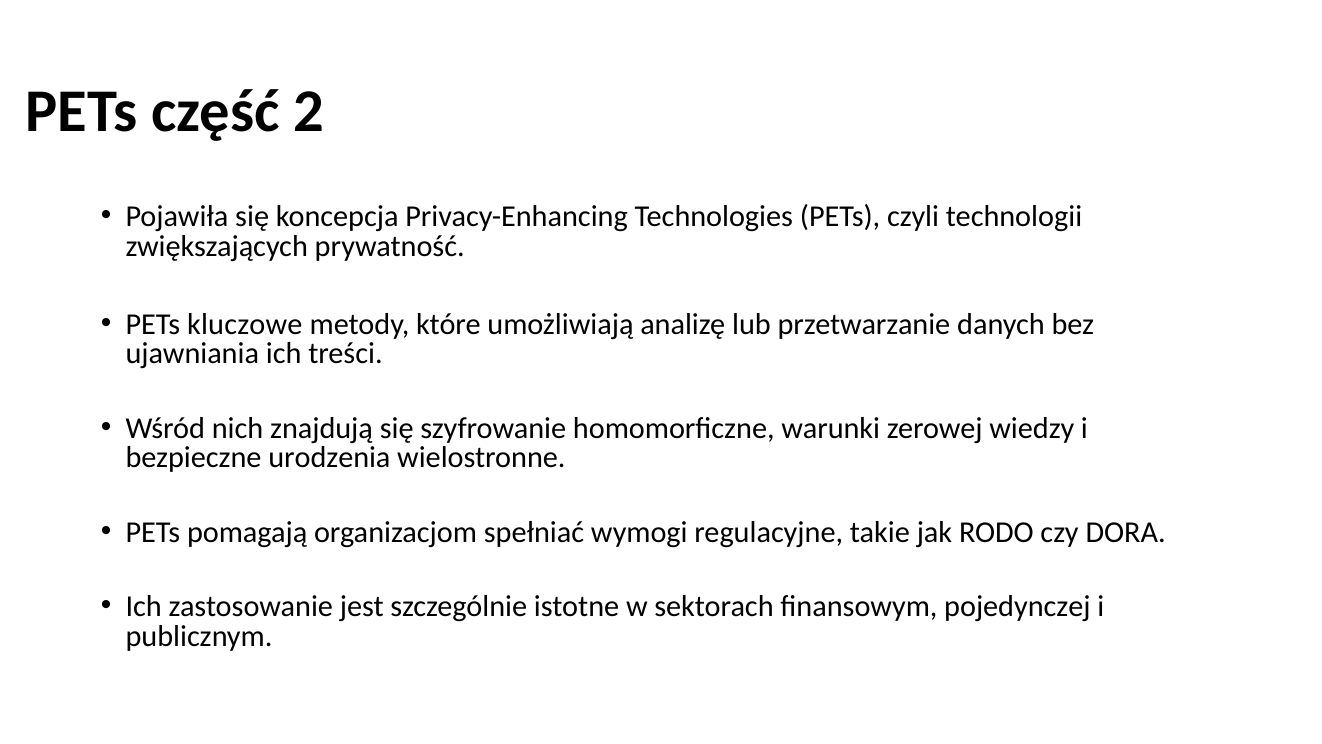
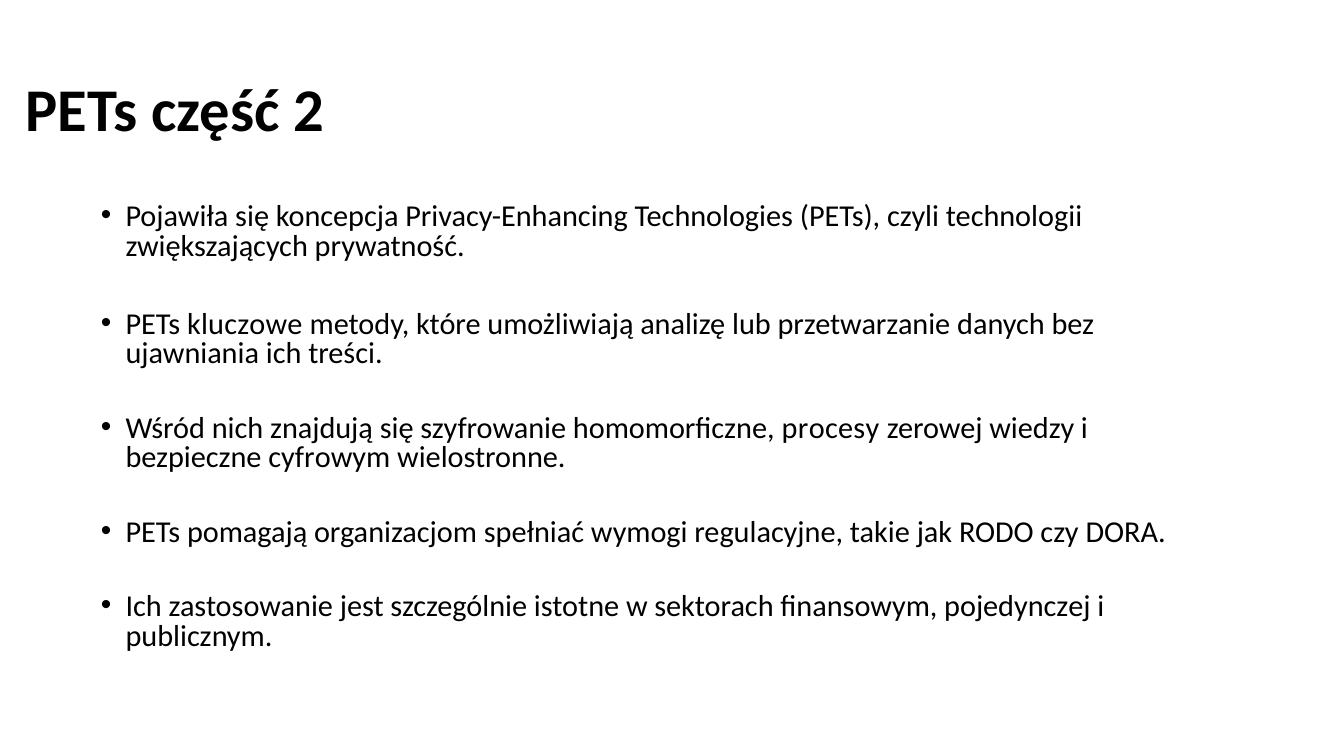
warunki: warunki -> procesy (831, 428)
urodzenia: urodzenia -> cyfrowym (329, 457)
